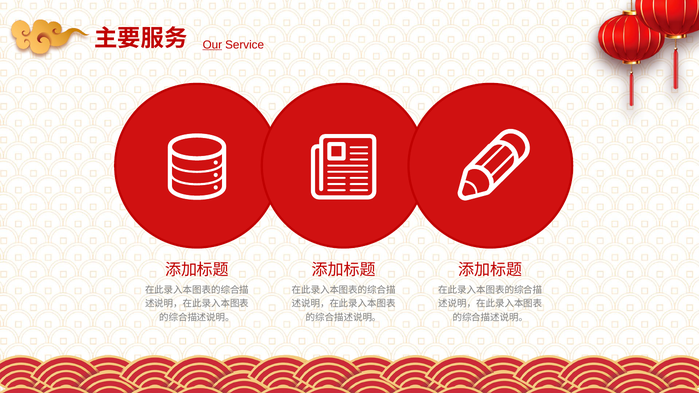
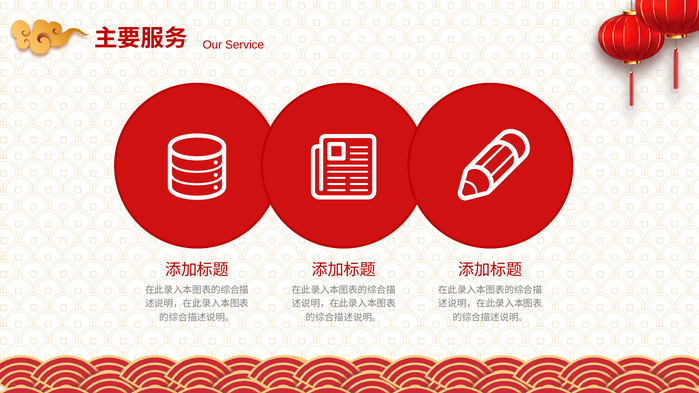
Our underline: present -> none (212, 45)
